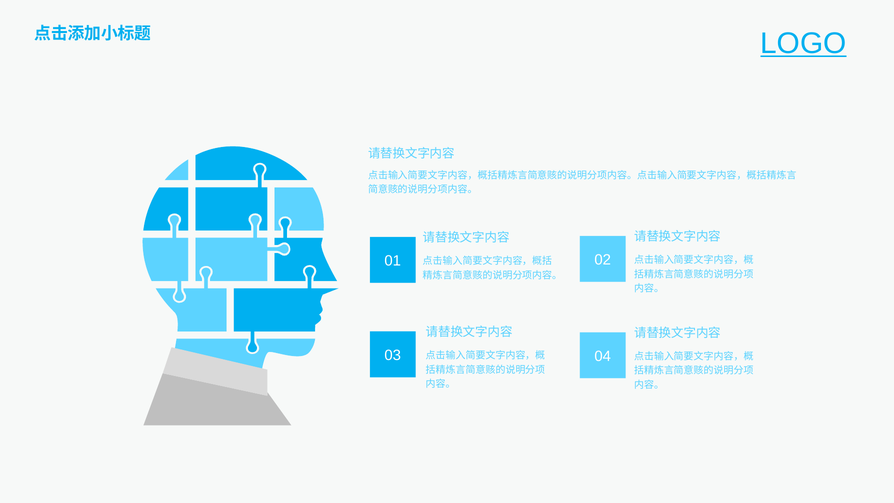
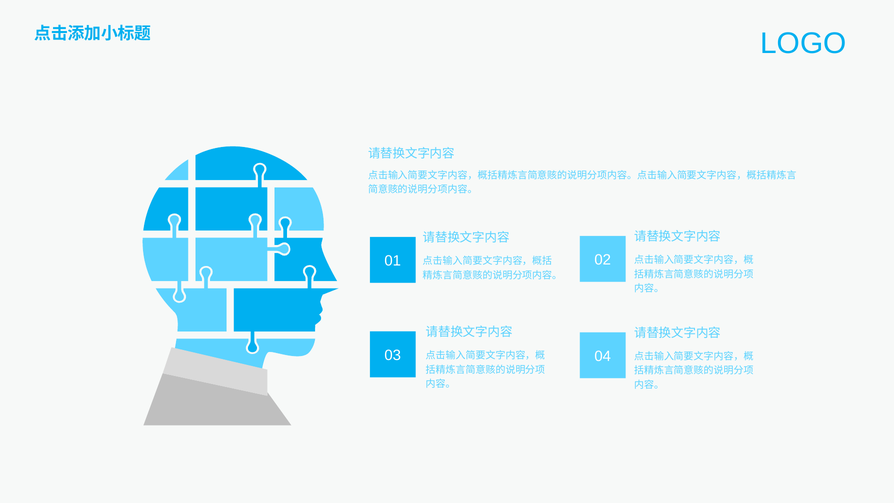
LOGO underline: present -> none (803, 43)
